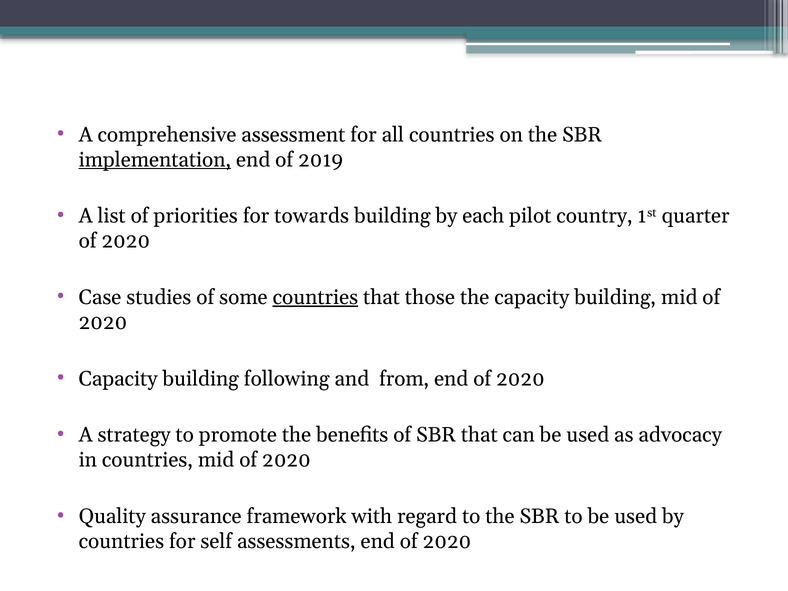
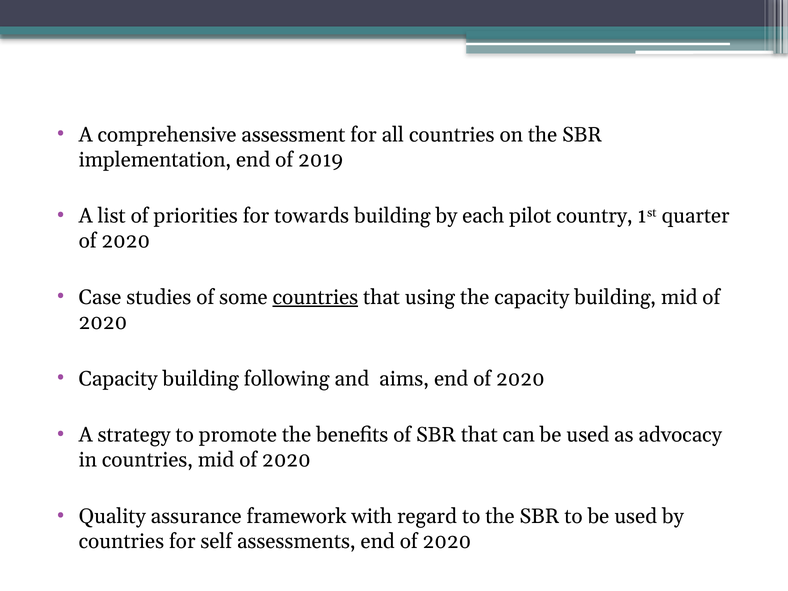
implementation underline: present -> none (155, 160)
those: those -> using (430, 297)
from: from -> aims (404, 379)
